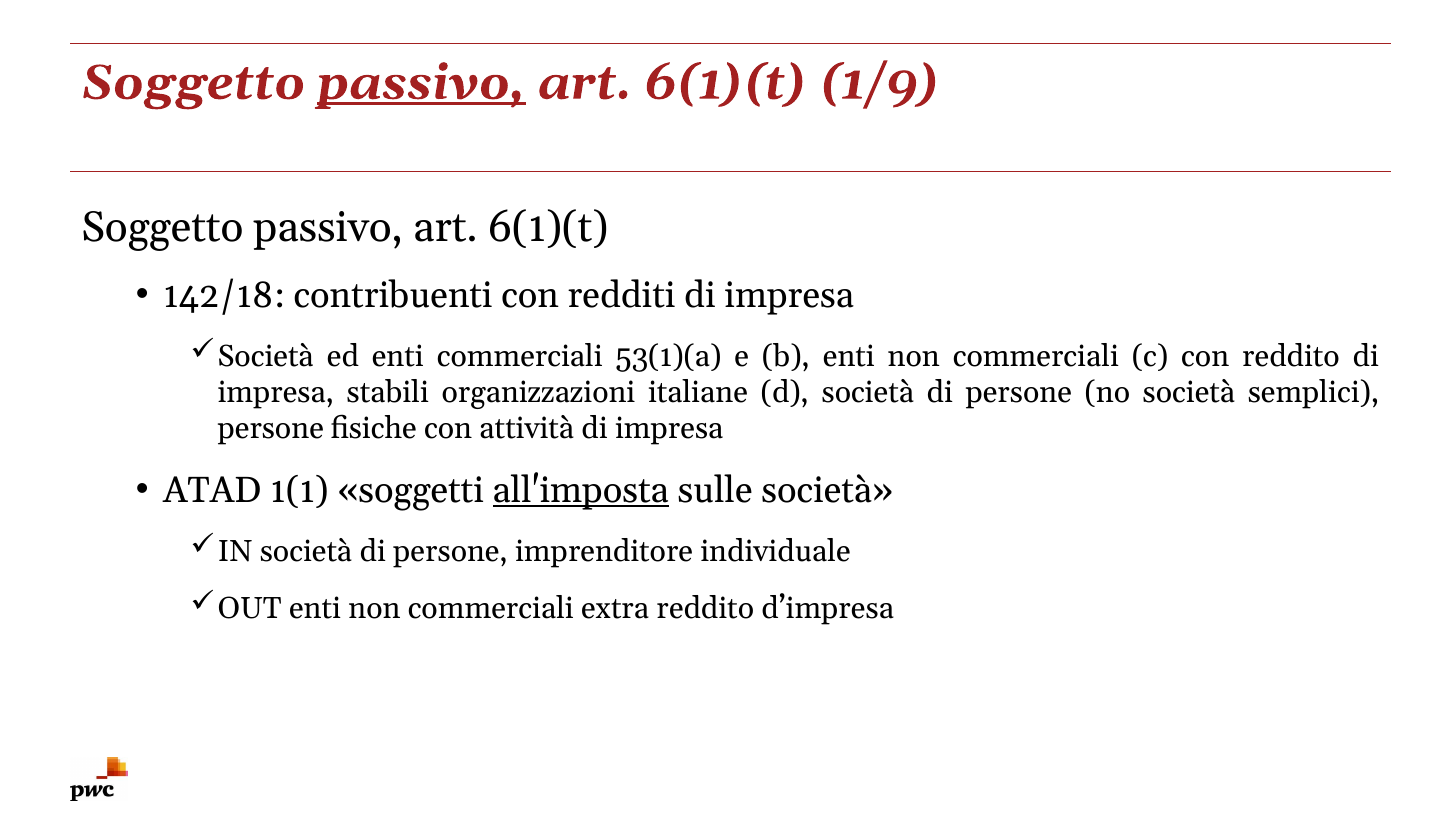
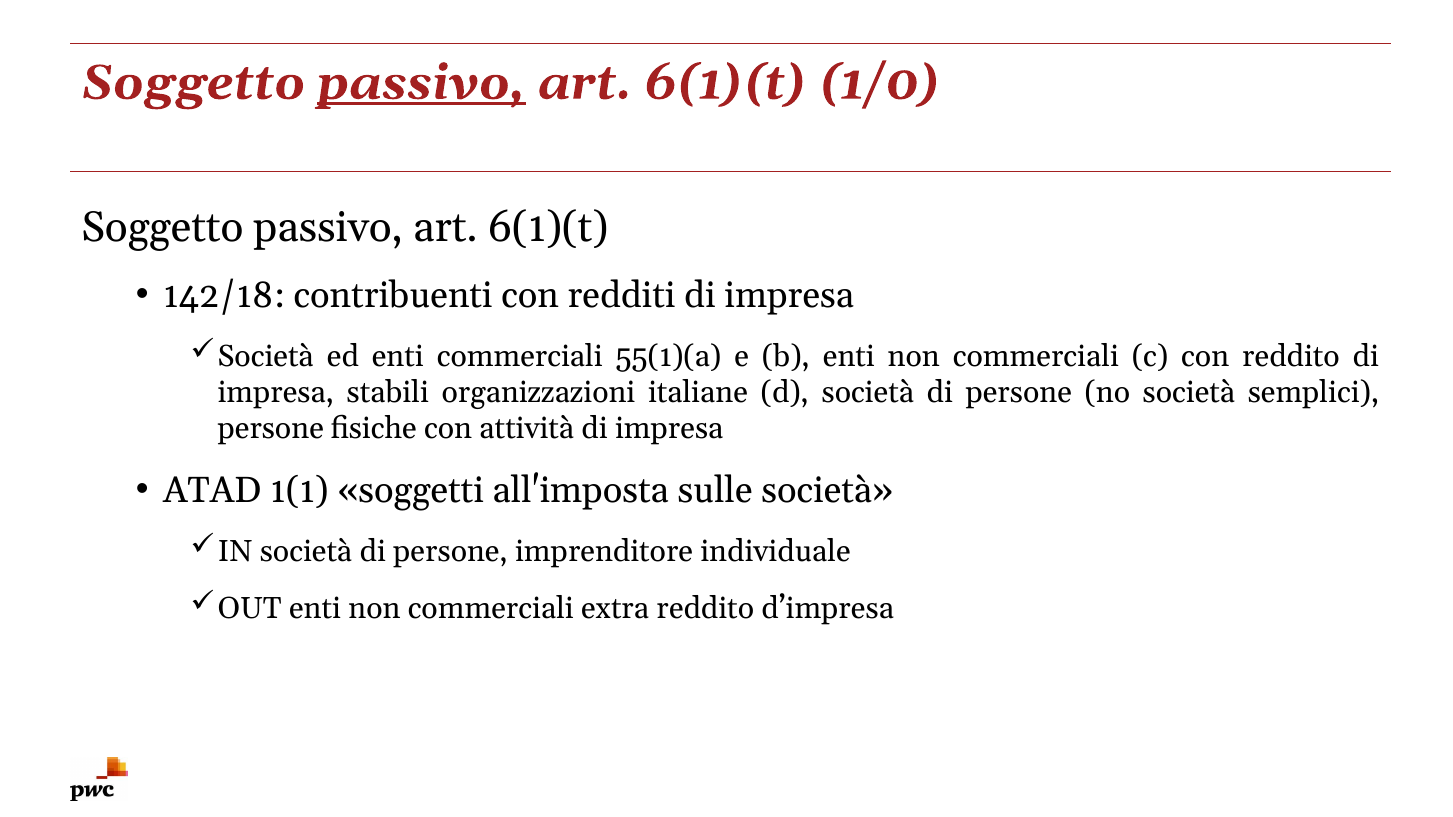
1/9: 1/9 -> 1/0 (879, 83)
53(1)(a: 53(1)(a -> 55(1)(a (669, 356)
all'imposta underline: present -> none (581, 491)
